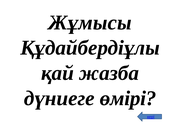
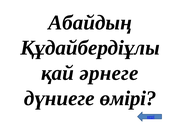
Жұмысы: Жұмысы -> Абайдың (90, 23)
жазба: жазба -> әрнеге (109, 73)
